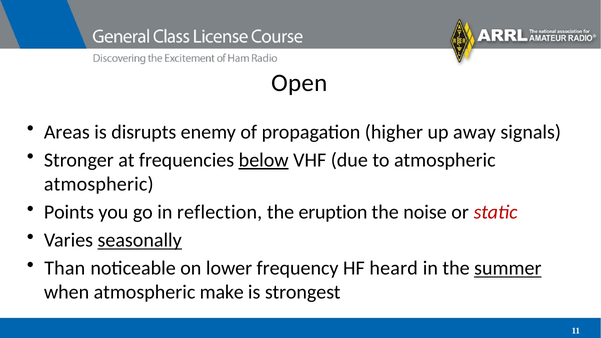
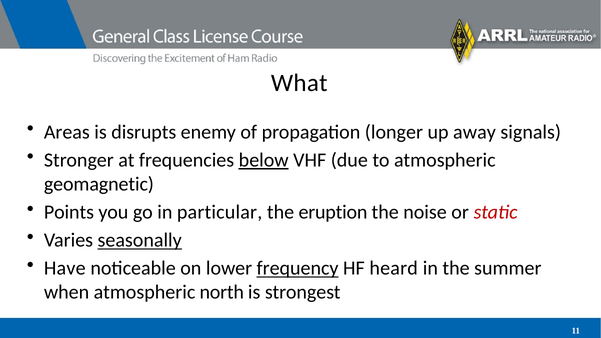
Open: Open -> What (299, 83)
higher: higher -> longer (394, 132)
atmospheric: atmospheric -> geomagnetic (99, 184)
reflection: reflection -> particular (220, 212)
Than: Than -> Have (65, 268)
frequency underline: none -> present (298, 268)
summer underline: present -> none (508, 268)
make: make -> north (222, 292)
